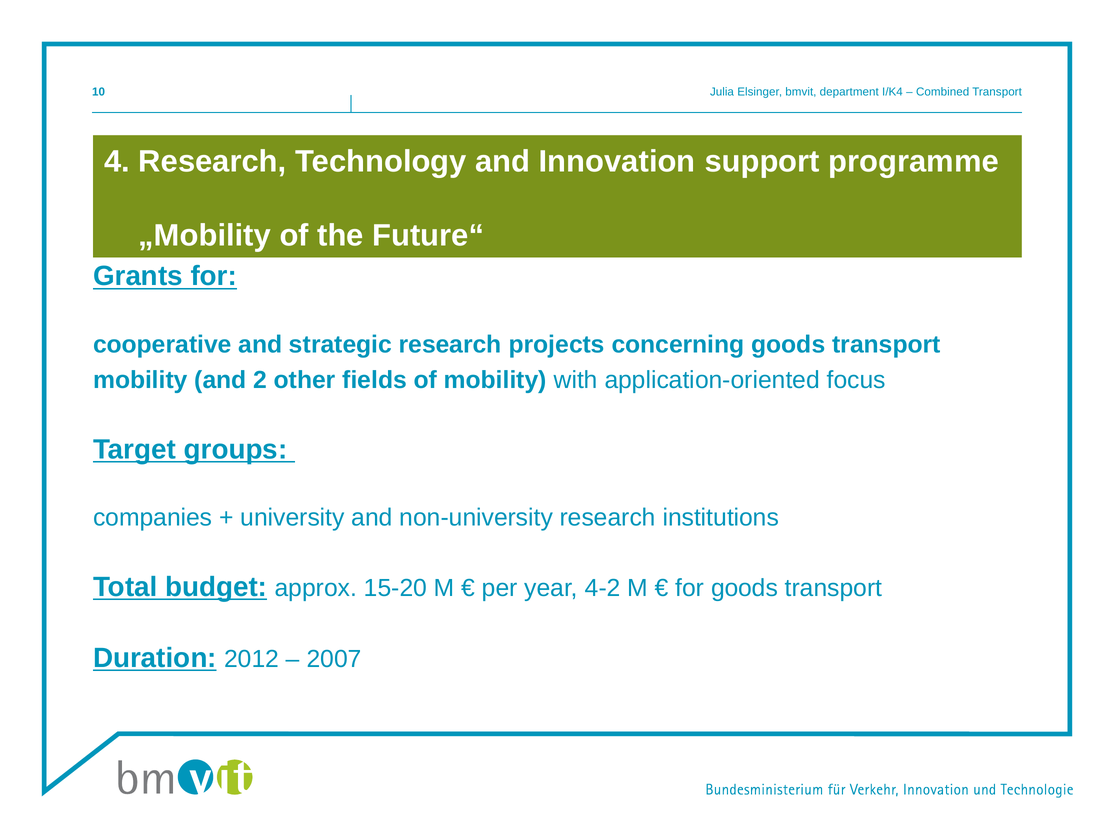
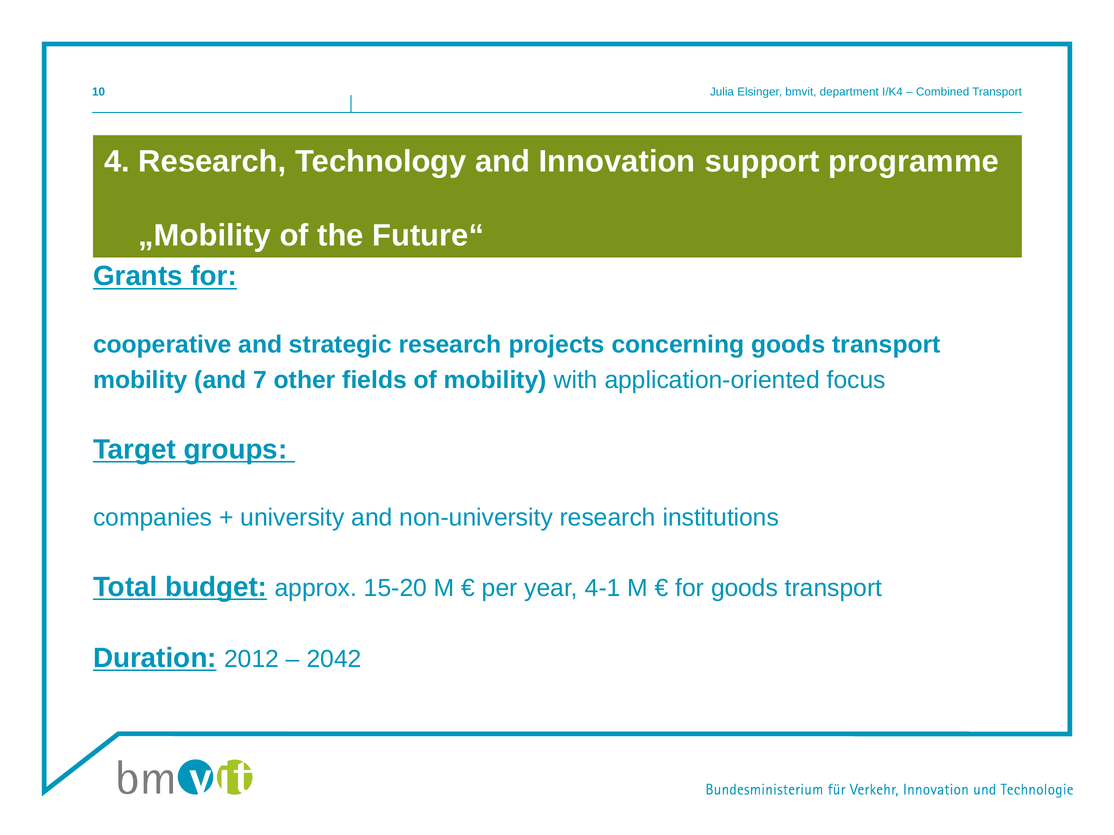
2: 2 -> 7 (260, 380)
4-2: 4-2 -> 4-1 (603, 588)
2007: 2007 -> 2042 (334, 659)
